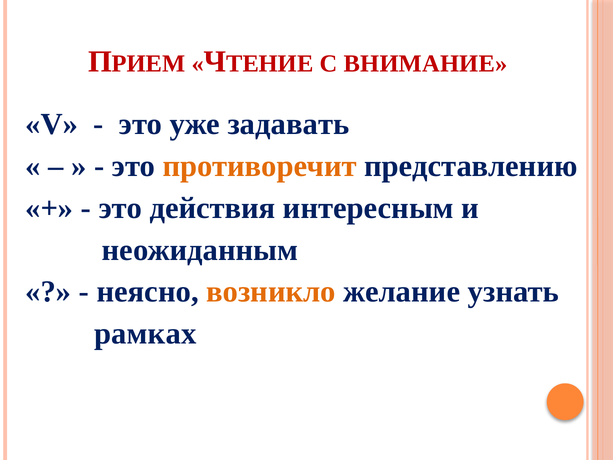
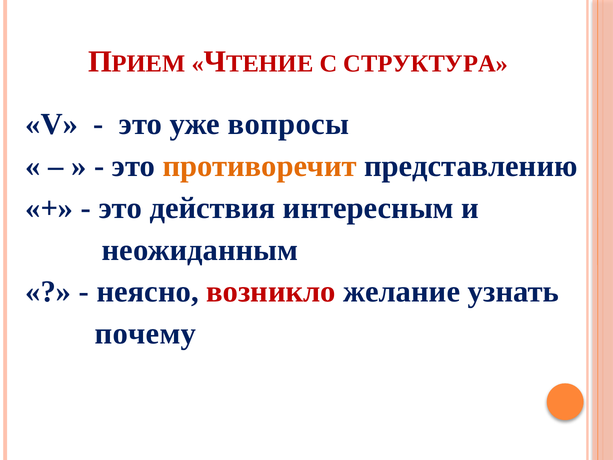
ВНИМАНИЕ: ВНИМАНИЕ -> СТРУКТУРА (426, 63)
задавать: задавать -> вопросы (288, 124)
возникло colour: orange -> red (271, 292)
рамках: рамках -> почему (145, 334)
